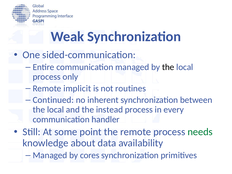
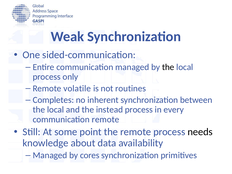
implicit: implicit -> volatile (77, 88)
Continued: Continued -> Completes (53, 100)
communication handler: handler -> remote (106, 119)
needs colour: green -> black (200, 132)
